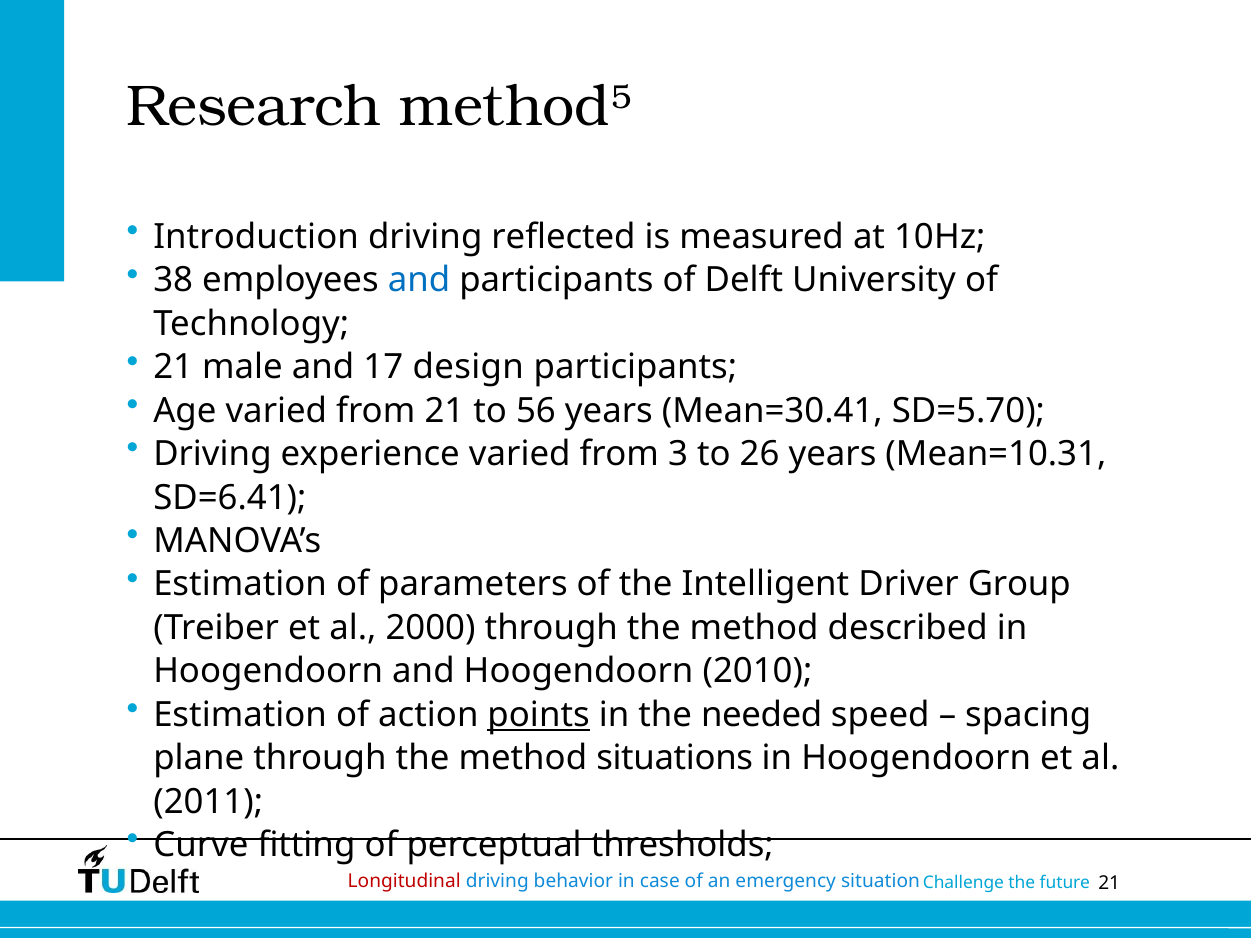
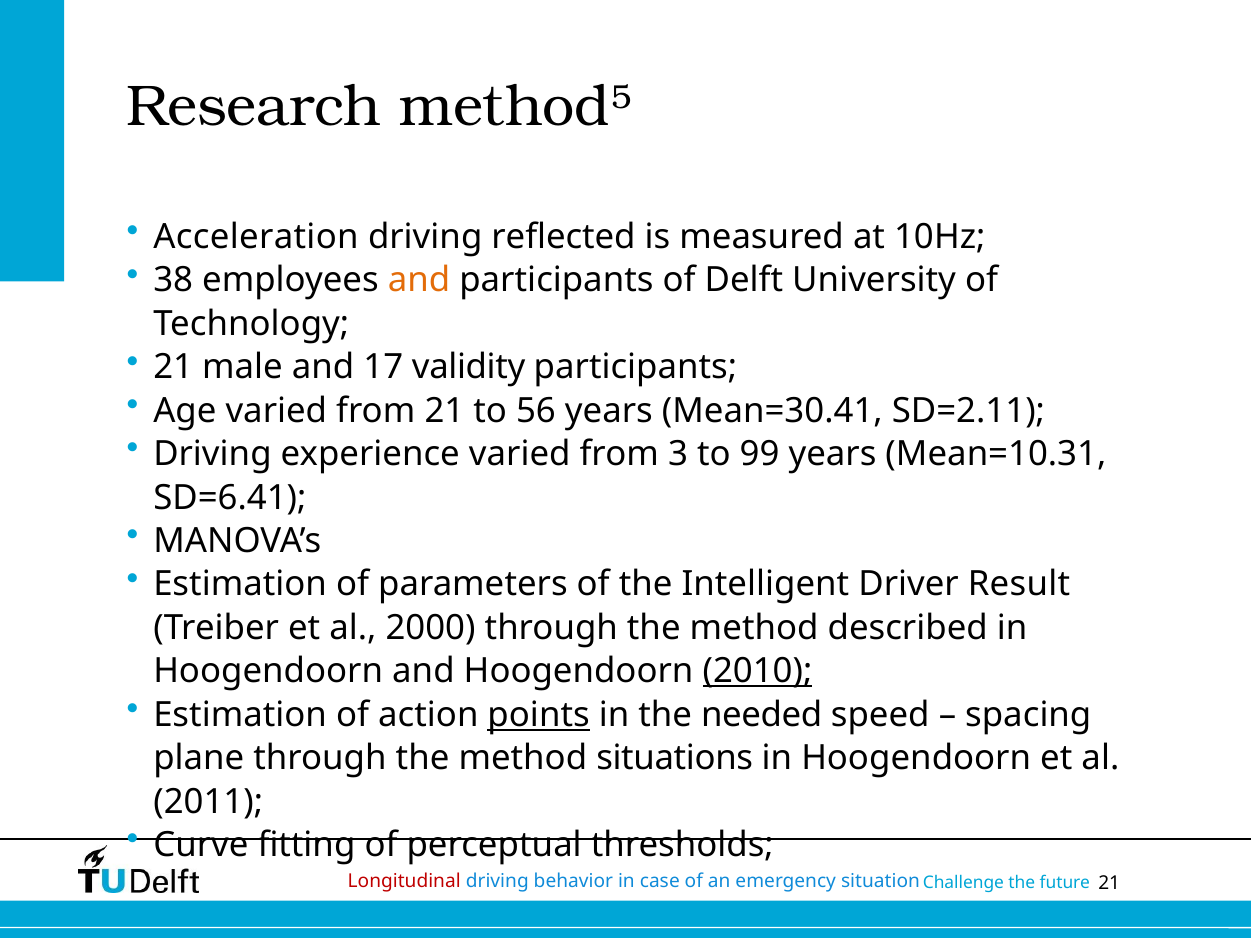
Introduction: Introduction -> Acceleration (256, 237)
and colour: blue -> orange (419, 280)
design: design -> validity (469, 367)
SD=5.70: SD=5.70 -> SD=2.11 (968, 411)
26: 26 -> 99 (759, 454)
Group: Group -> Result (1019, 585)
2010 underline: none -> present (757, 671)
